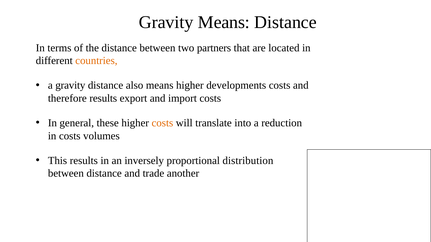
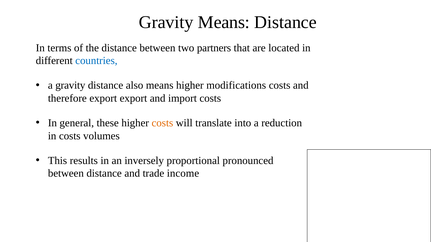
countries colour: orange -> blue (96, 61)
developments: developments -> modifications (236, 86)
therefore results: results -> export (103, 98)
distribution: distribution -> pronounced (248, 161)
another: another -> income (183, 174)
